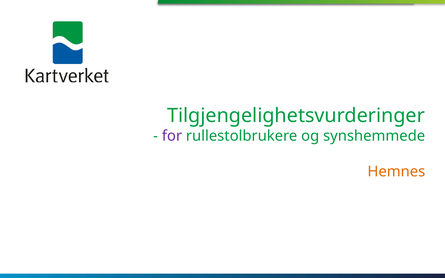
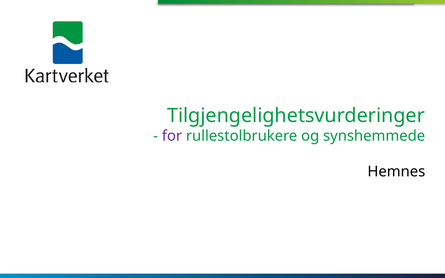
Hemnes colour: orange -> black (396, 172)
